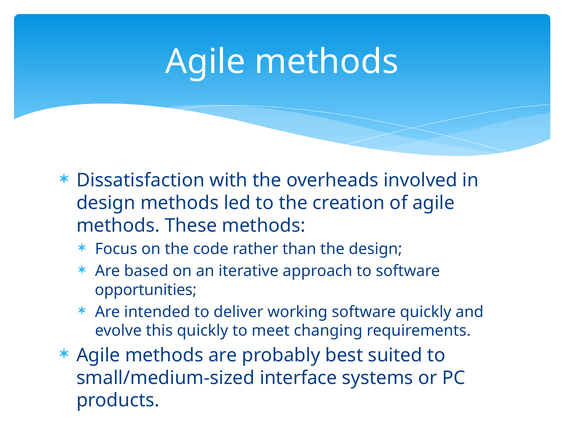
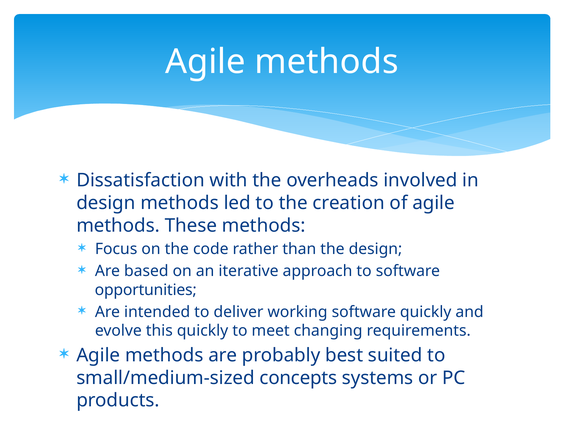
interface: interface -> concepts (298, 378)
